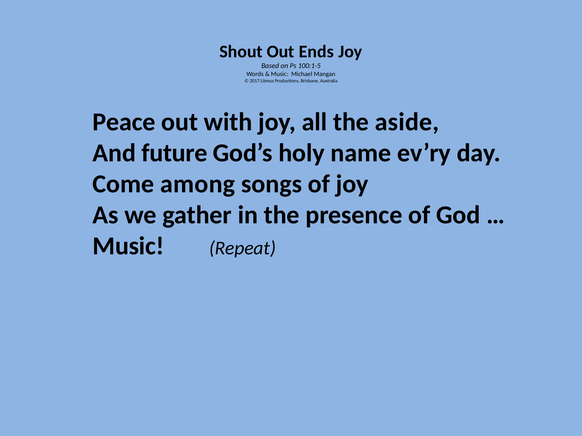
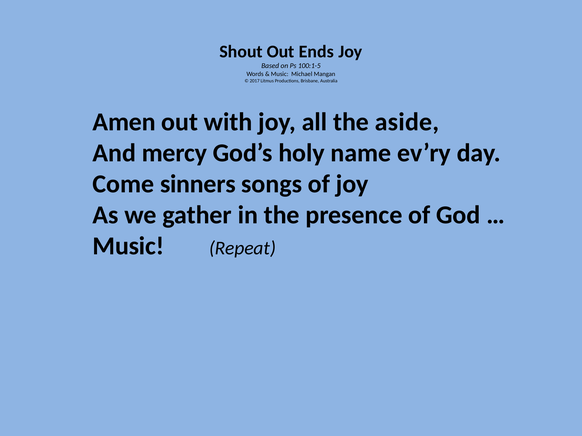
Peace: Peace -> Amen (124, 122)
future: future -> mercy (174, 153)
among: among -> sinners (198, 184)
